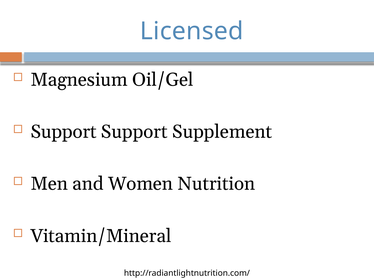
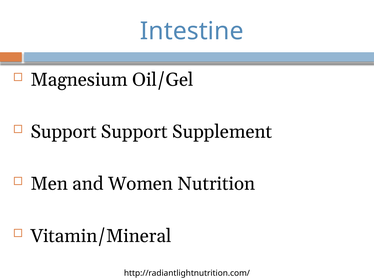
Licensed: Licensed -> Intestine (192, 31)
